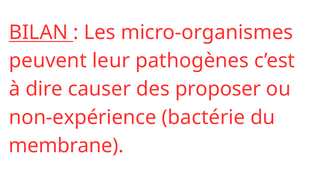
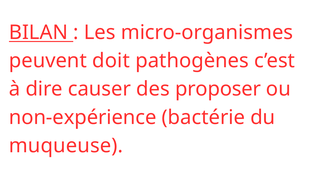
leur: leur -> doit (111, 61)
membrane: membrane -> muqueuse (66, 146)
